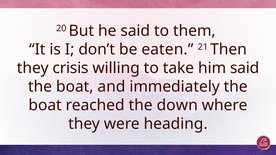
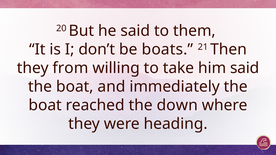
eaten: eaten -> boats (167, 50)
crisis: crisis -> from (70, 68)
